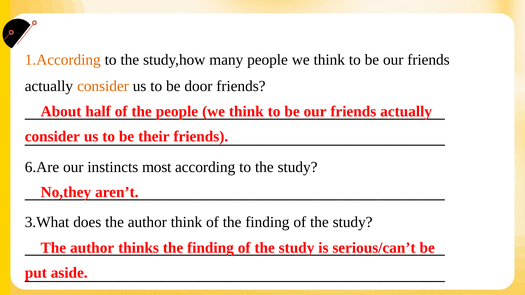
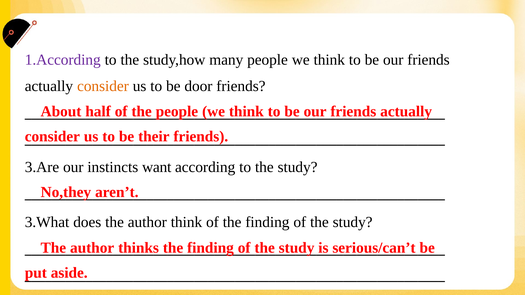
1.According colour: orange -> purple (63, 60)
6.Are: 6.Are -> 3.Are (42, 167)
most: most -> want (157, 167)
